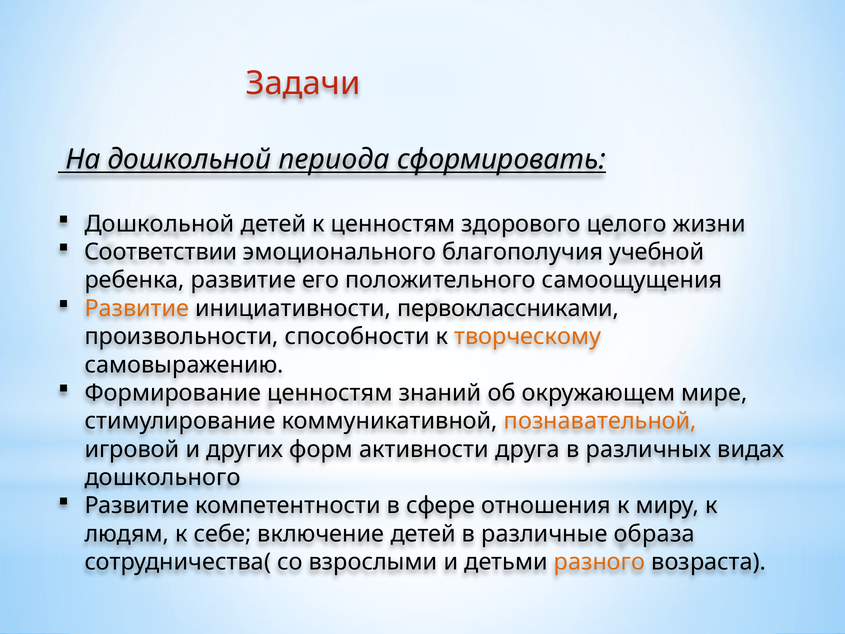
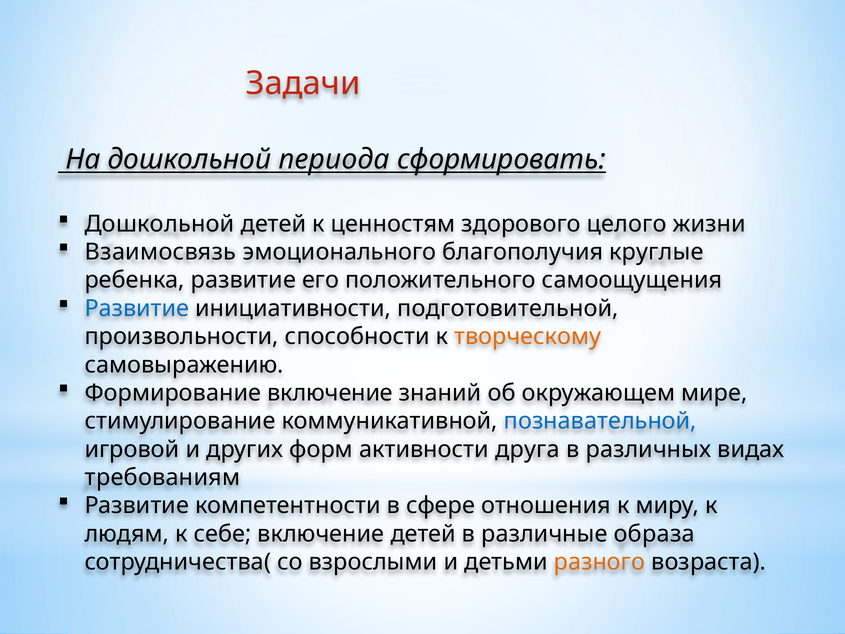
Соответствии: Соответствии -> Взаимосвязь (161, 252)
учебной: учебной -> круглые (657, 252)
Развитие colour: orange -> blue (137, 308)
первоклассниками: первоклассниками -> подготовительной (508, 308)
Формирование ценностям: ценностям -> включение (330, 393)
познавательной colour: orange -> blue (600, 421)
дошкольного: дошкольного -> требованиям (163, 477)
